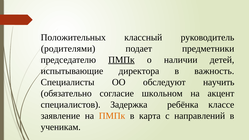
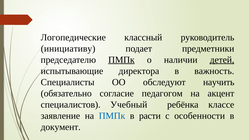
Положительных: Положительных -> Логопедические (73, 37)
родителями: родителями -> инициативу (68, 49)
детей underline: none -> present (222, 60)
школьном: школьном -> педагогом (162, 93)
Задержка: Задержка -> Учебный (129, 105)
ПМПк colour: orange -> blue (112, 116)
карта: карта -> расти (150, 116)
направлений: направлений -> особенности (200, 116)
ученикам: ученикам -> документ (61, 127)
